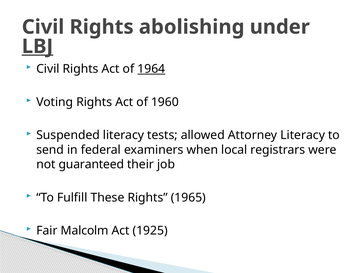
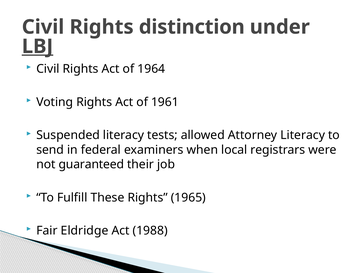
abolishing: abolishing -> distinction (192, 27)
1964 underline: present -> none (151, 69)
1960: 1960 -> 1961 (165, 102)
Malcolm: Malcolm -> Eldridge (85, 231)
1925: 1925 -> 1988 (150, 231)
